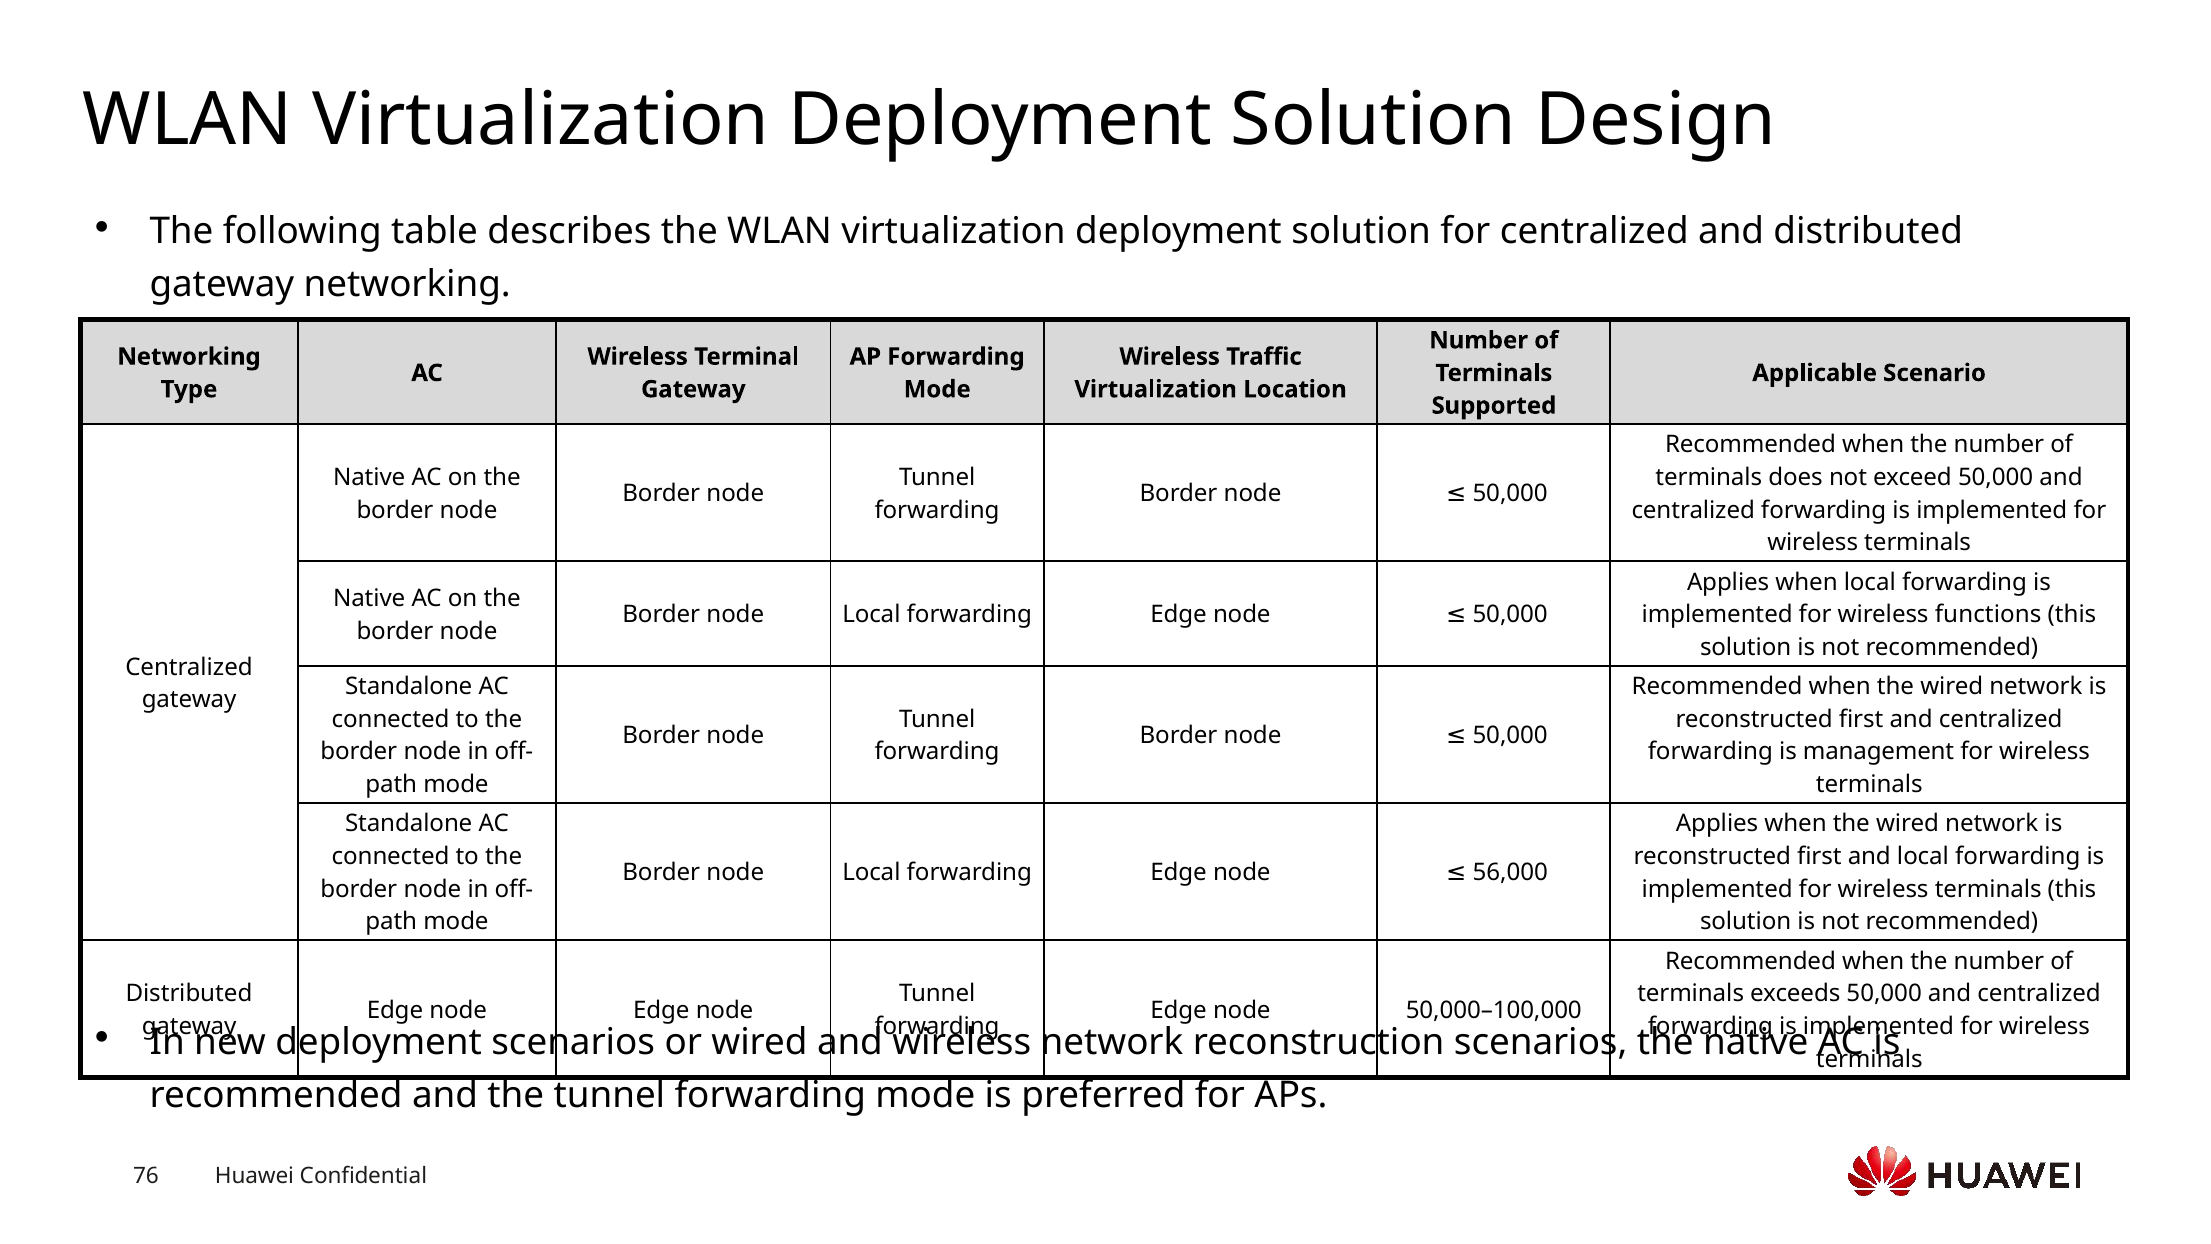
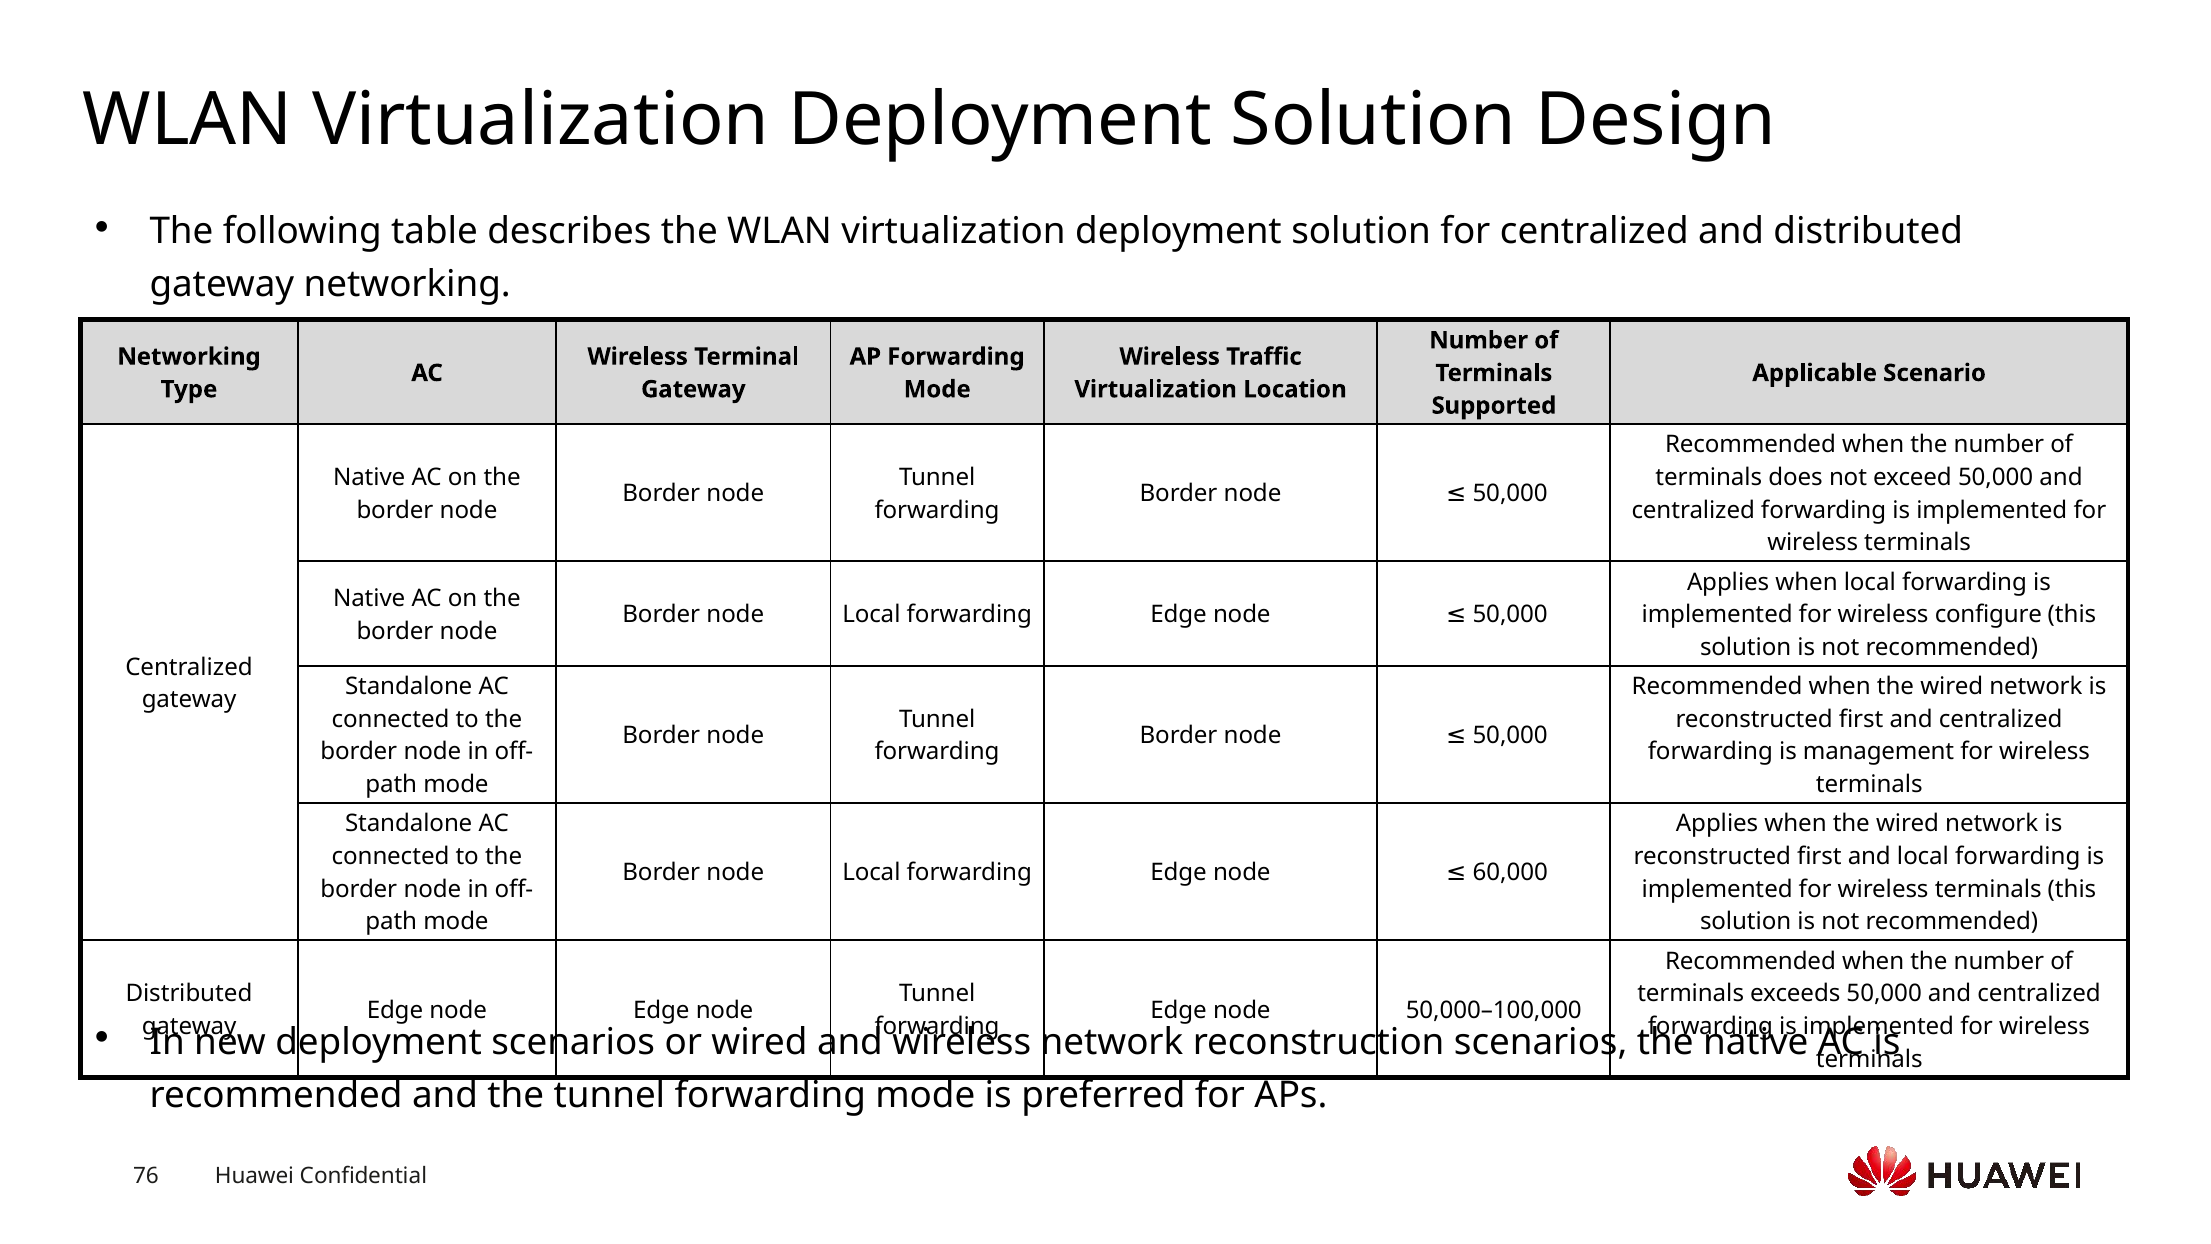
functions: functions -> configure (1988, 615)
56,000: 56,000 -> 60,000 (1510, 873)
